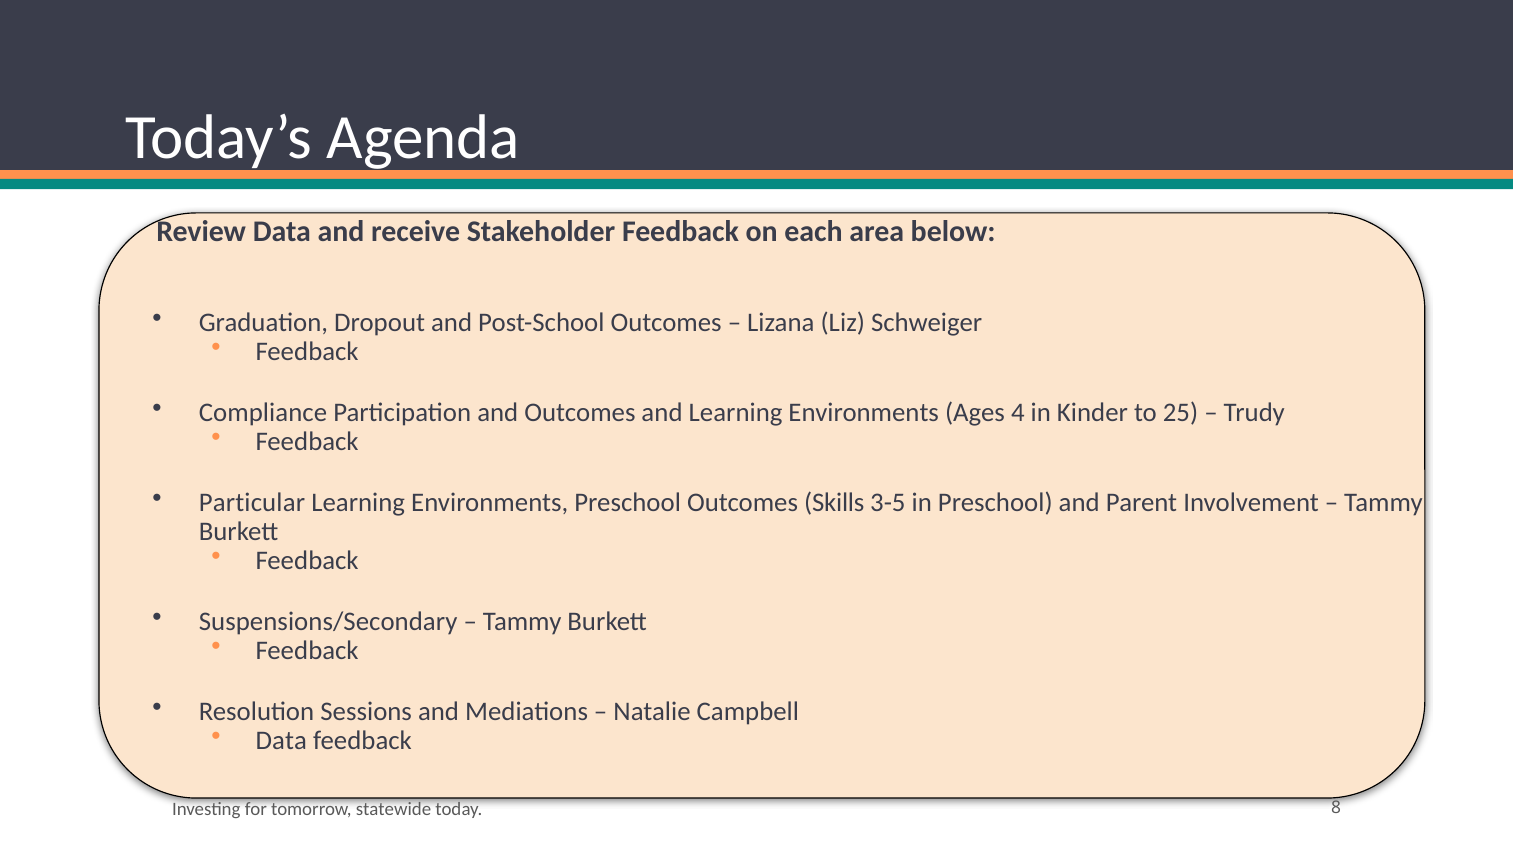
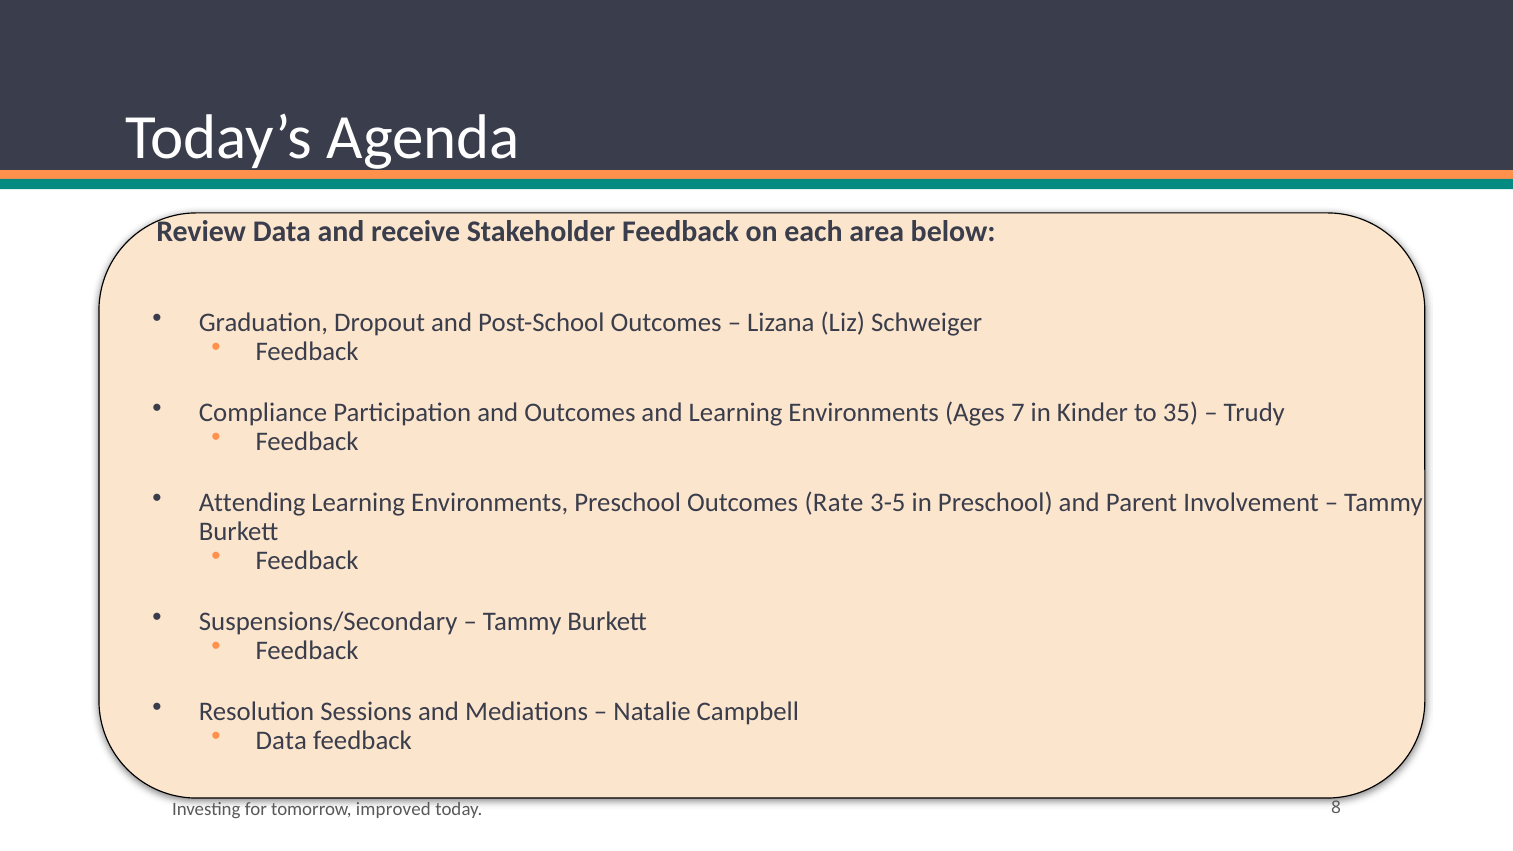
4: 4 -> 7 (1018, 413)
25: 25 -> 35 (1181, 413)
Particular: Particular -> Attending (252, 503)
Skills: Skills -> Rate (834, 503)
statewide: statewide -> improved (393, 809)
